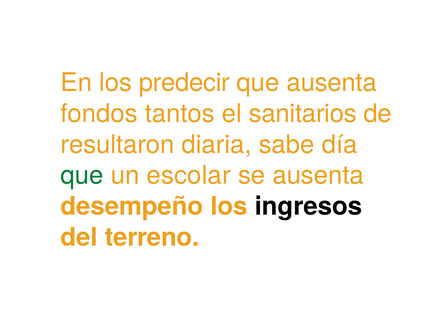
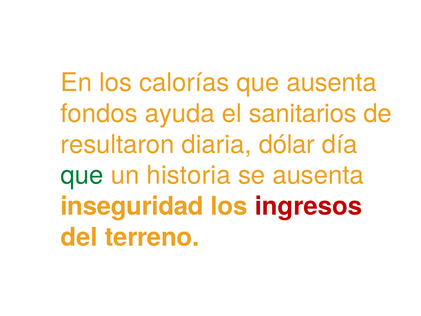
predecir: predecir -> calorías (184, 83)
tantos: tantos -> ayuda (180, 114)
sabe: sabe -> dólar (287, 144)
escolar: escolar -> historia (189, 175)
desempeño: desempeño -> inseguridad (132, 206)
ingresos colour: black -> red (308, 206)
